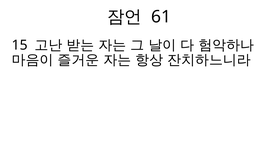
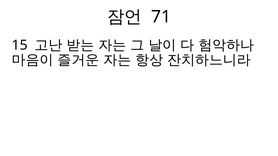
61: 61 -> 71 (161, 17)
